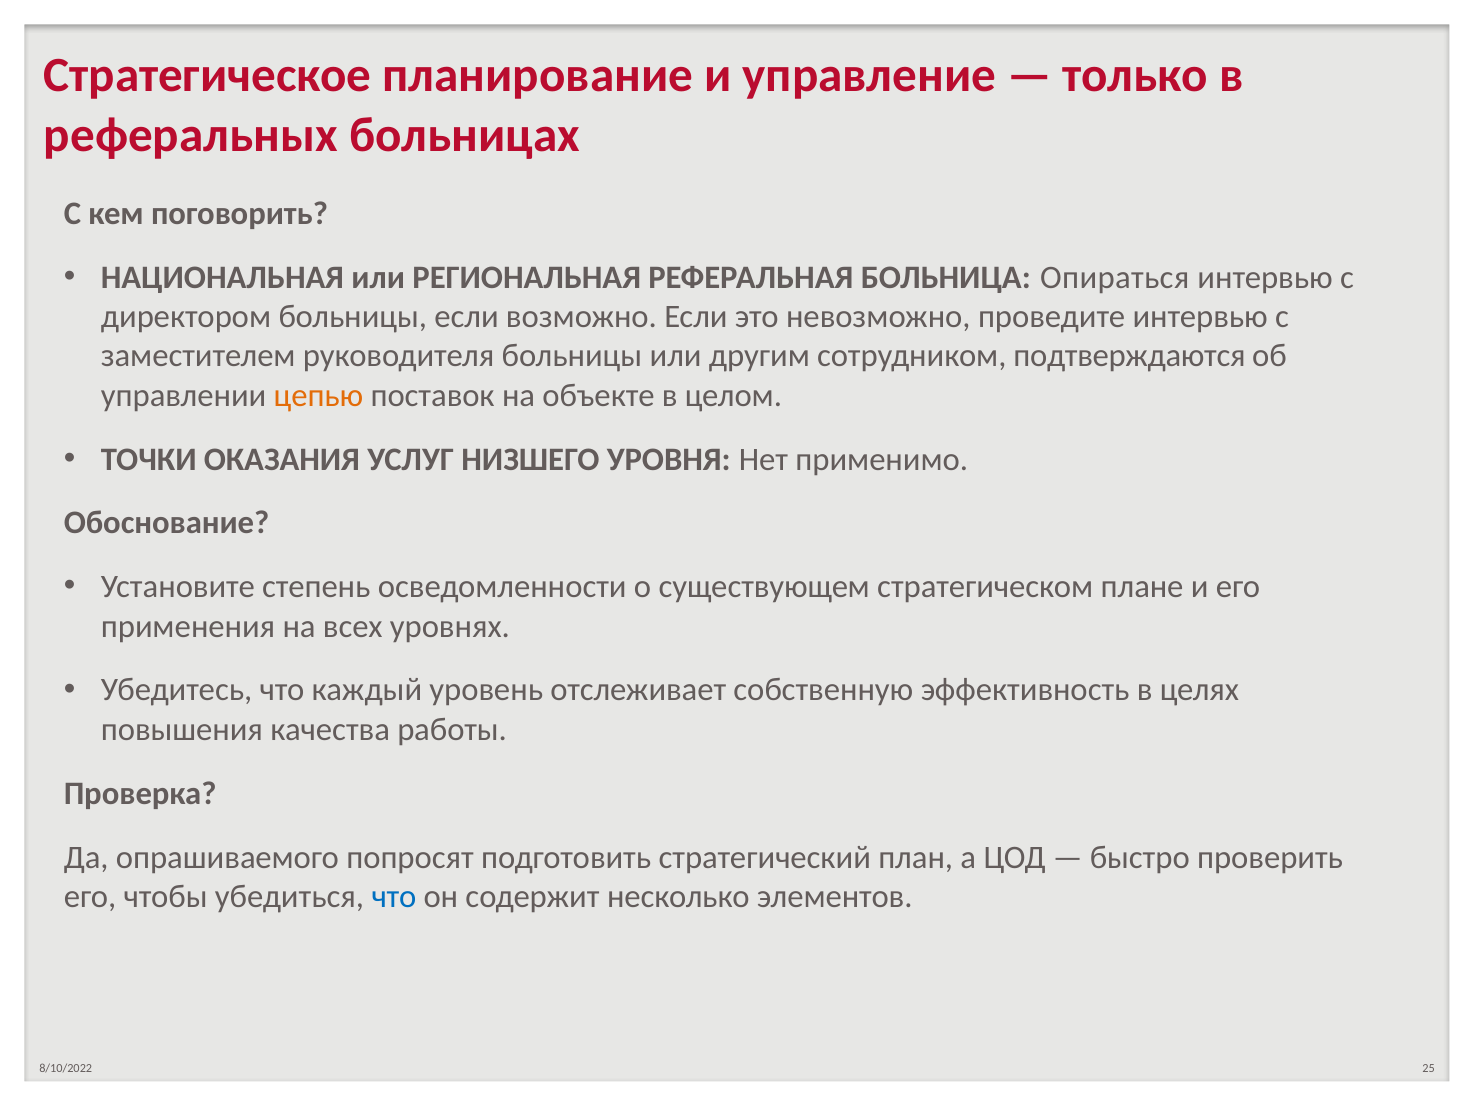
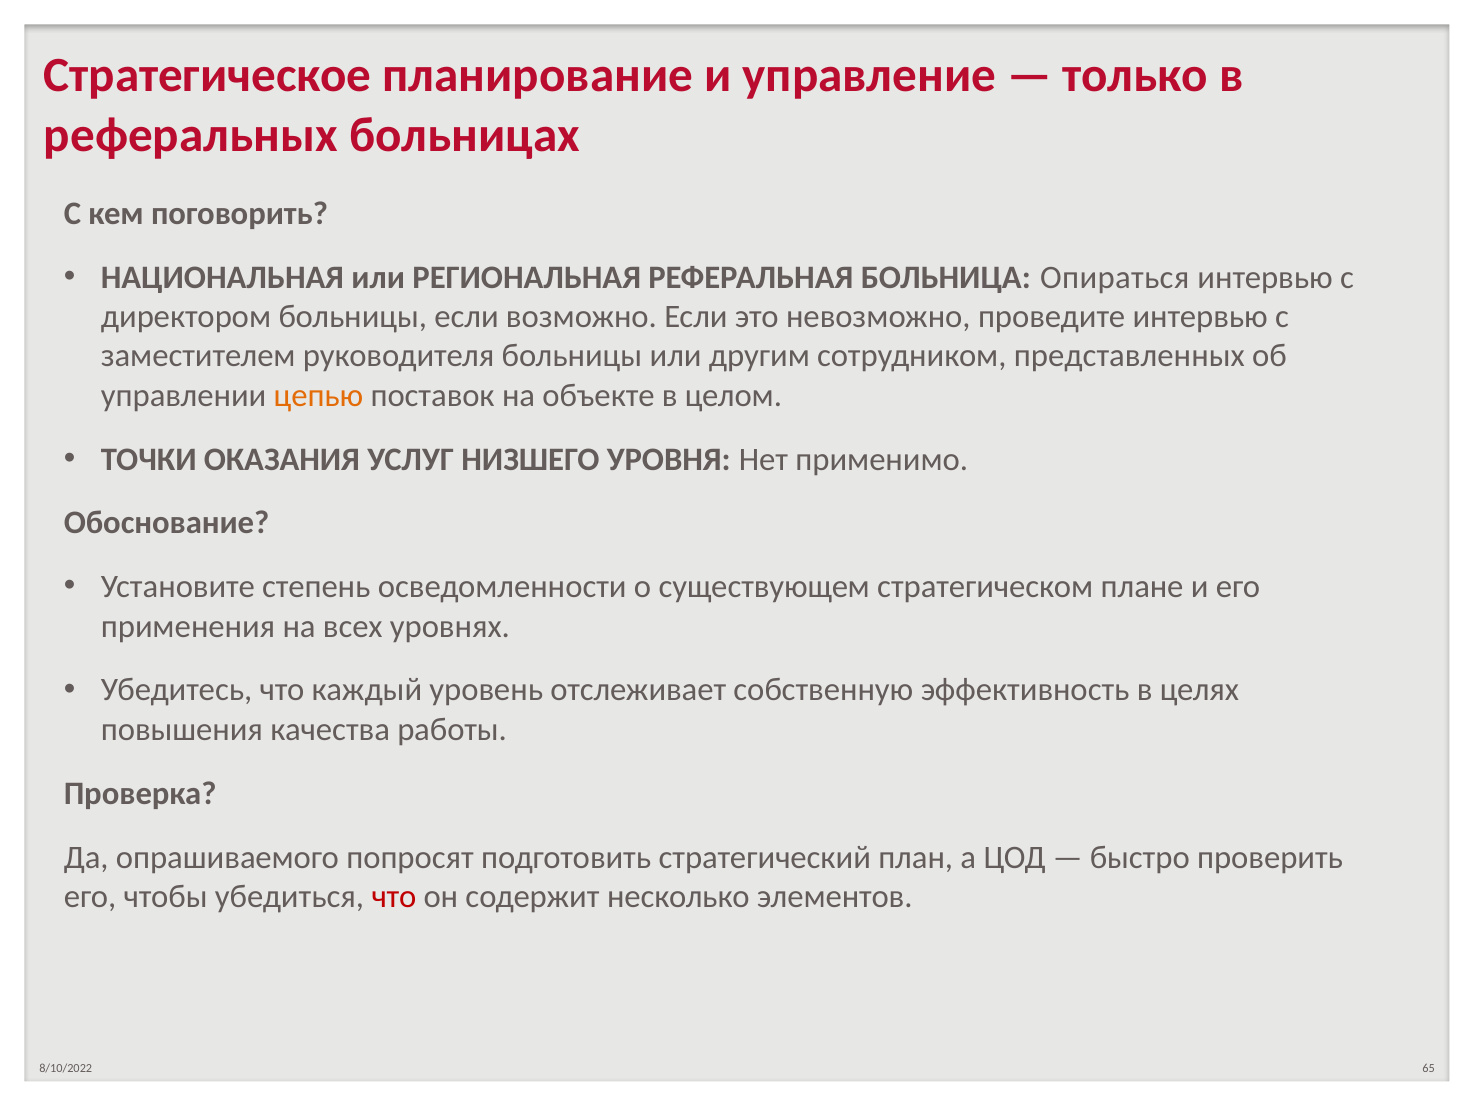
подтверждаются: подтверждаются -> представленных (1129, 356)
что colour: blue -> red (394, 896)
25: 25 -> 65 (1429, 1068)
